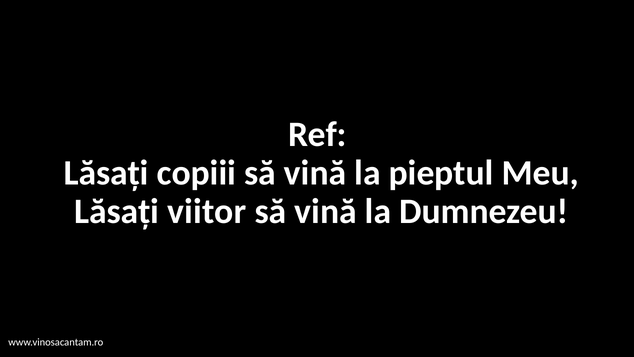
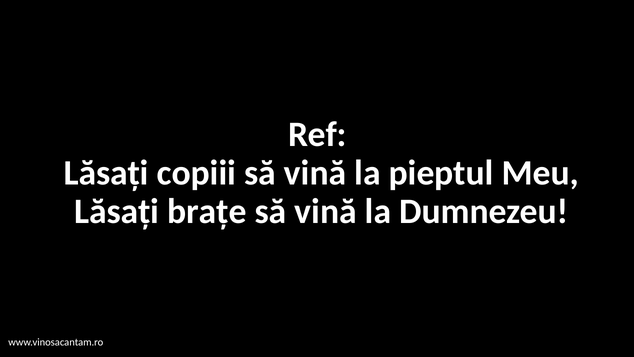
viitor: viitor -> brațe (207, 211)
